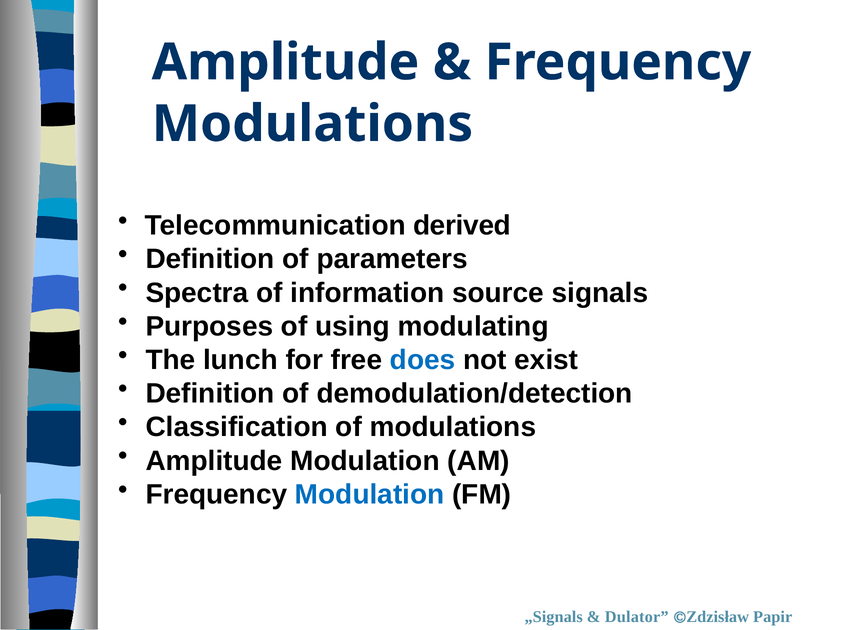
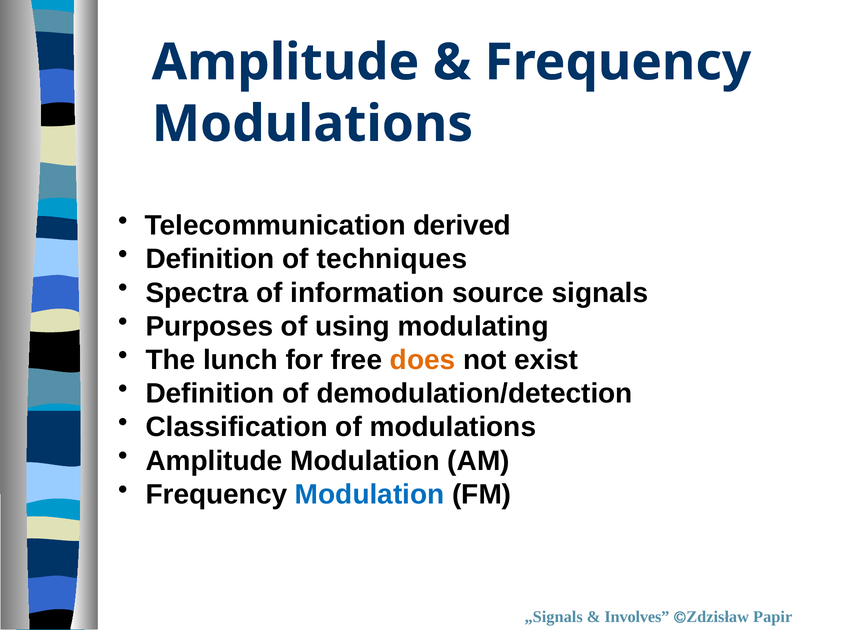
parameters: parameters -> techniques (392, 260)
does colour: blue -> orange (423, 360)
Dulator: Dulator -> Involves (637, 618)
